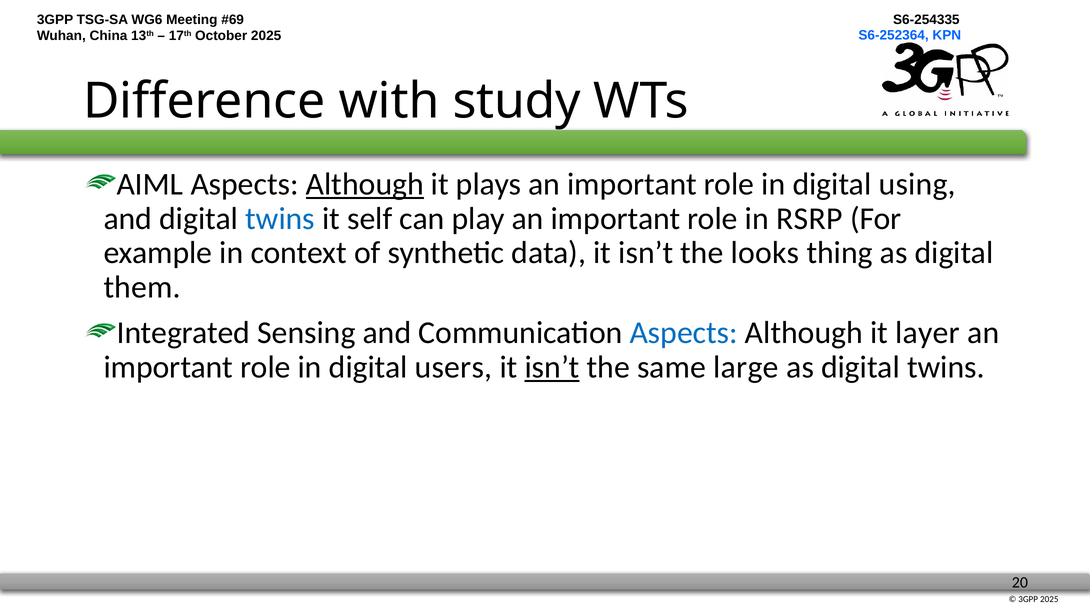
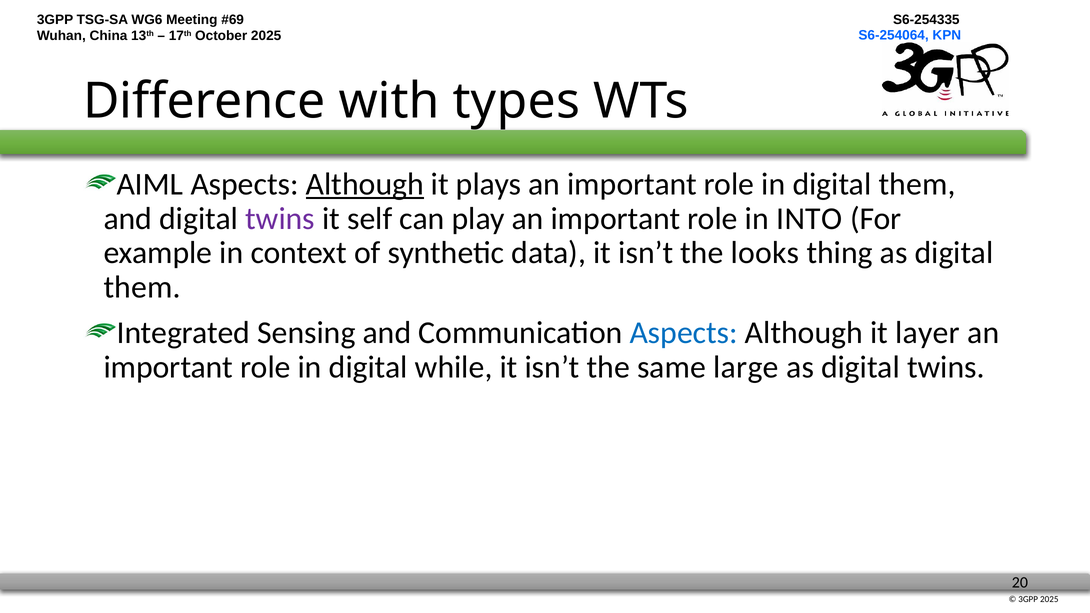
S6-252364: S6-252364 -> S6-254064 (894, 35)
study: study -> types (516, 101)
in digital using: using -> them (917, 184)
twins colour: blue -> purple (280, 219)
RSRP: RSRP -> INTO (809, 219)
users: users -> while (454, 367)
isn’t underline: present -> none (552, 367)
